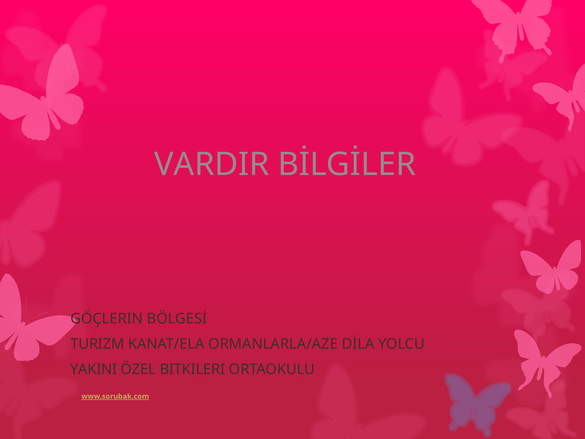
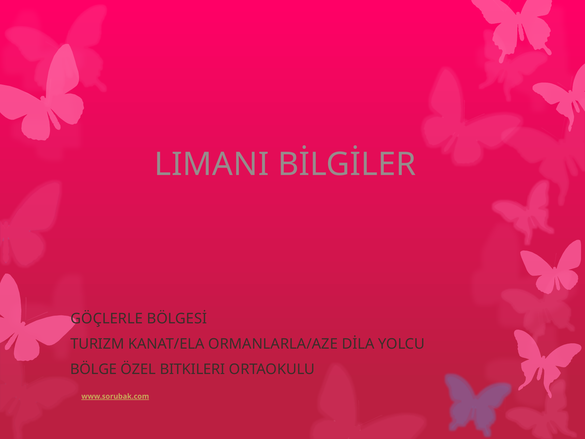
VARDIR: VARDIR -> LIMANI (212, 164)
GÖÇLERIN: GÖÇLERIN -> GÖÇLERLE (107, 318)
YAKINI: YAKINI -> BÖLGE (94, 369)
